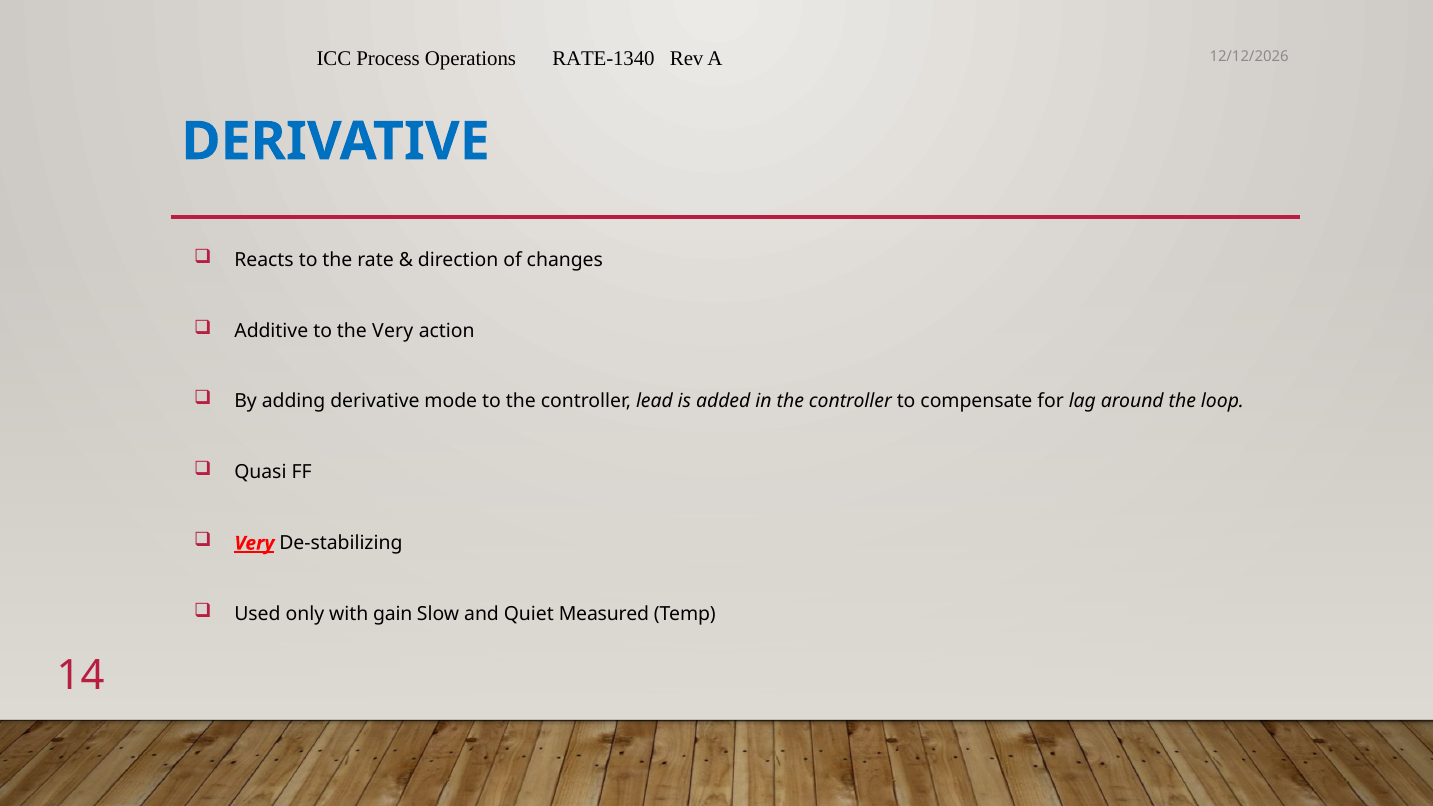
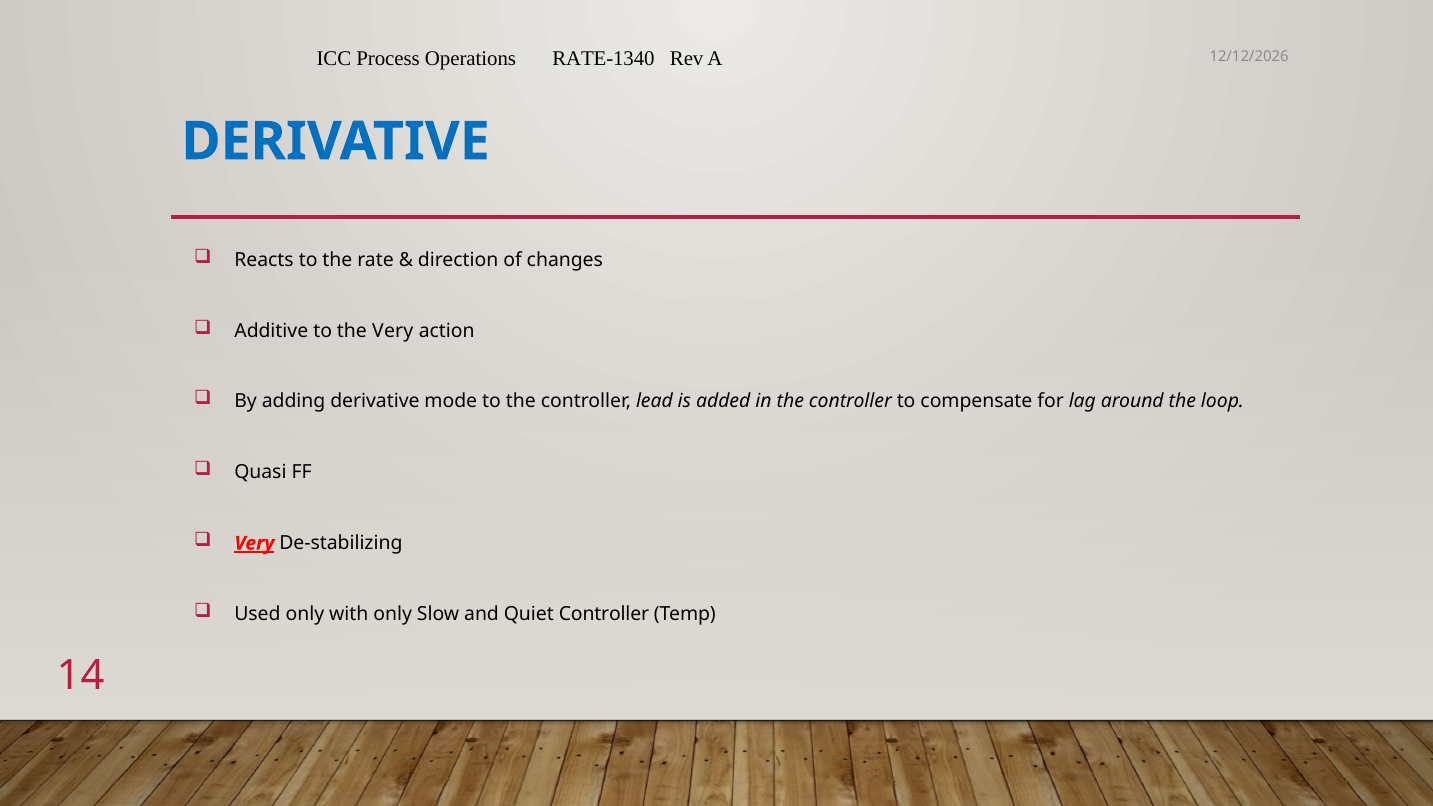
with gain: gain -> only (393, 614)
Quiet Measured: Measured -> Controller (604, 614)
